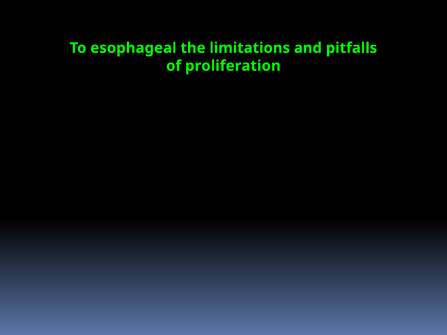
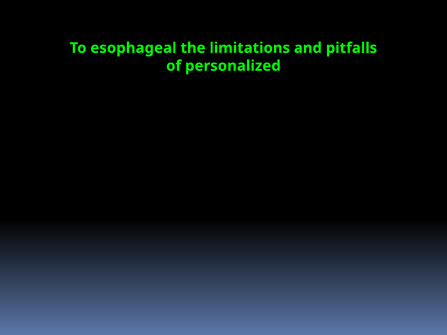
proliferation: proliferation -> personalized (233, 66)
